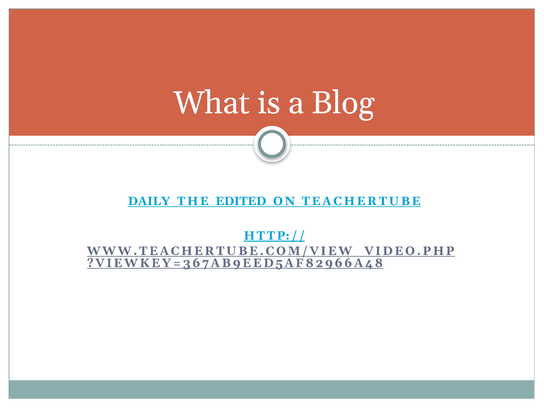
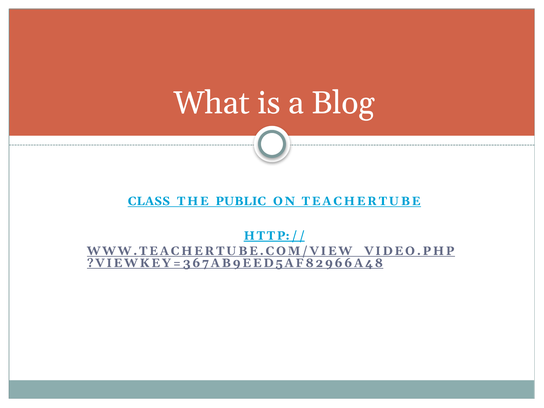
DAILY: DAILY -> CLASS (149, 201)
EDITED: EDITED -> PUBLIC (241, 201)
